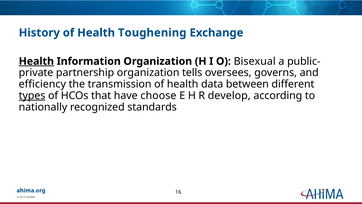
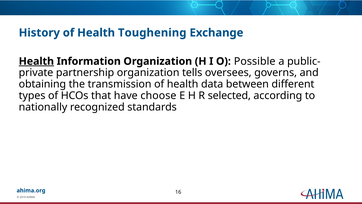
Bisexual: Bisexual -> Possible (255, 61)
efficiency: efficiency -> obtaining (42, 84)
types underline: present -> none (32, 95)
develop: develop -> selected (229, 95)
